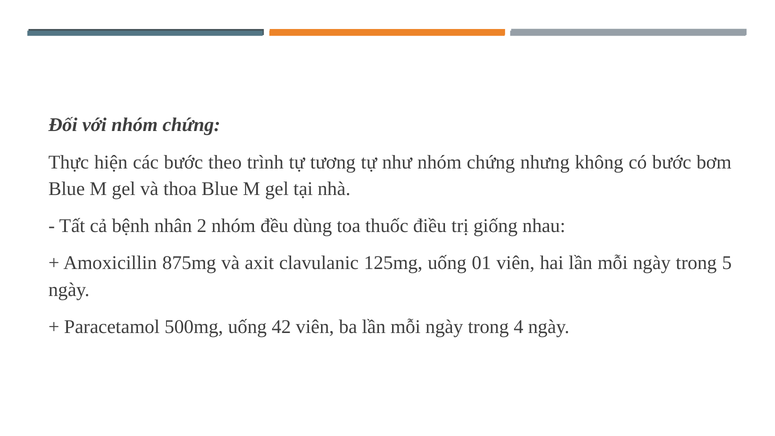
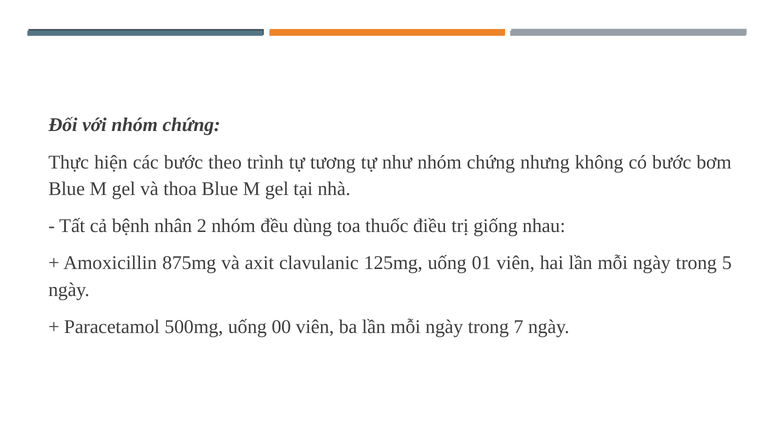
42: 42 -> 00 (281, 327)
4: 4 -> 7 (519, 327)
